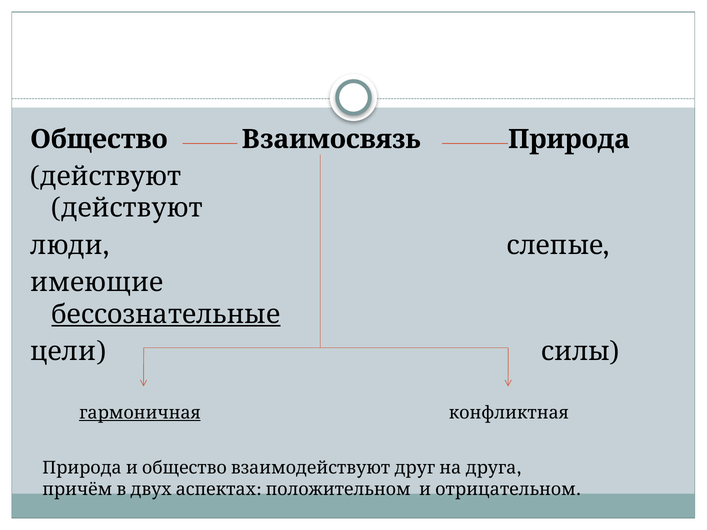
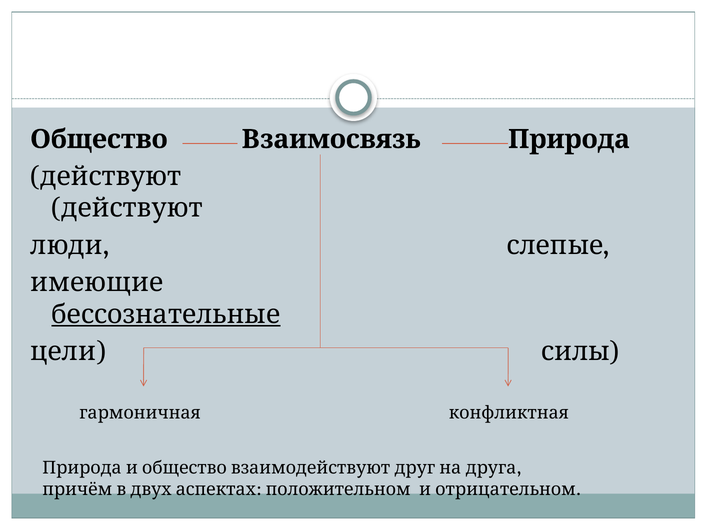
гармоничная underline: present -> none (140, 413)
